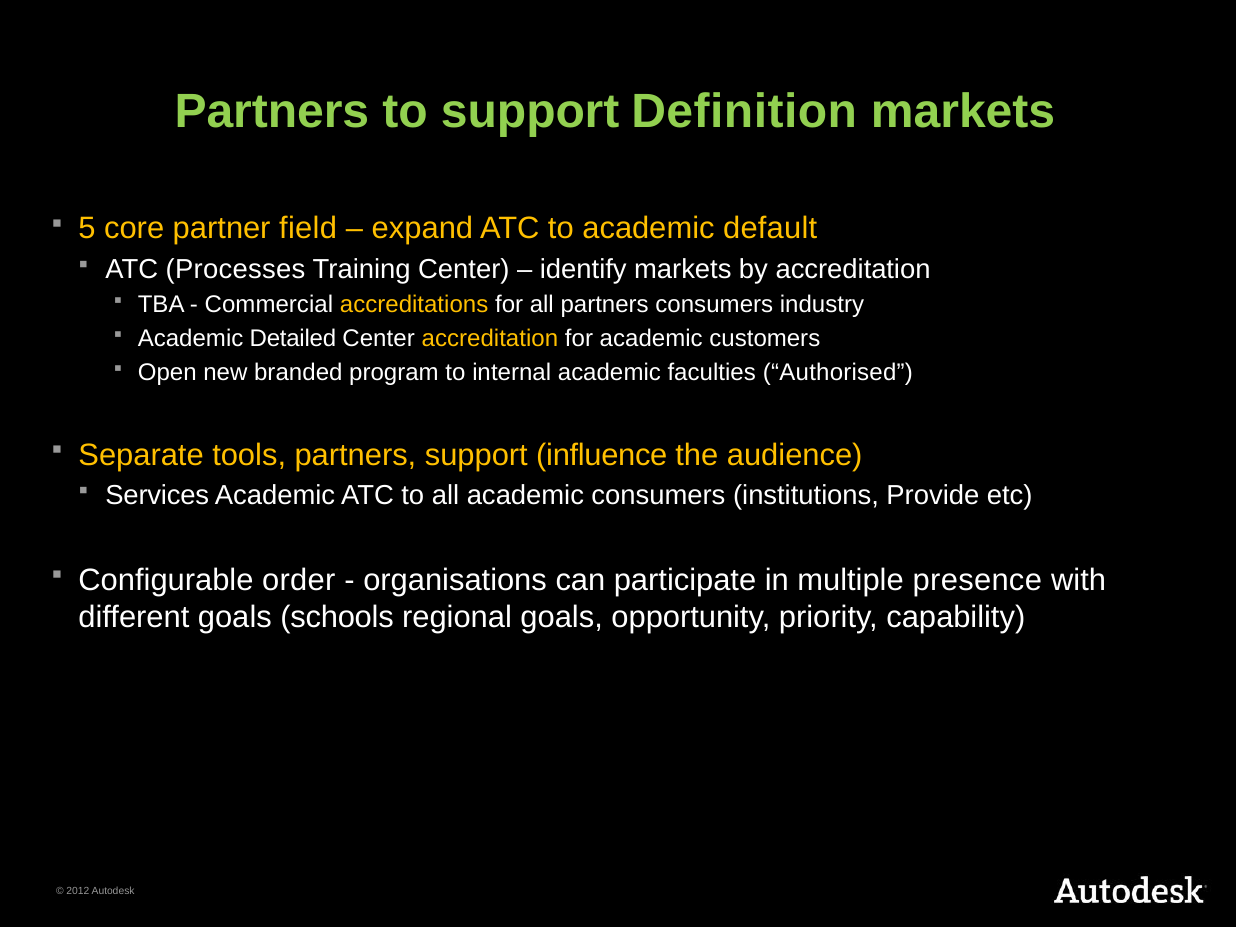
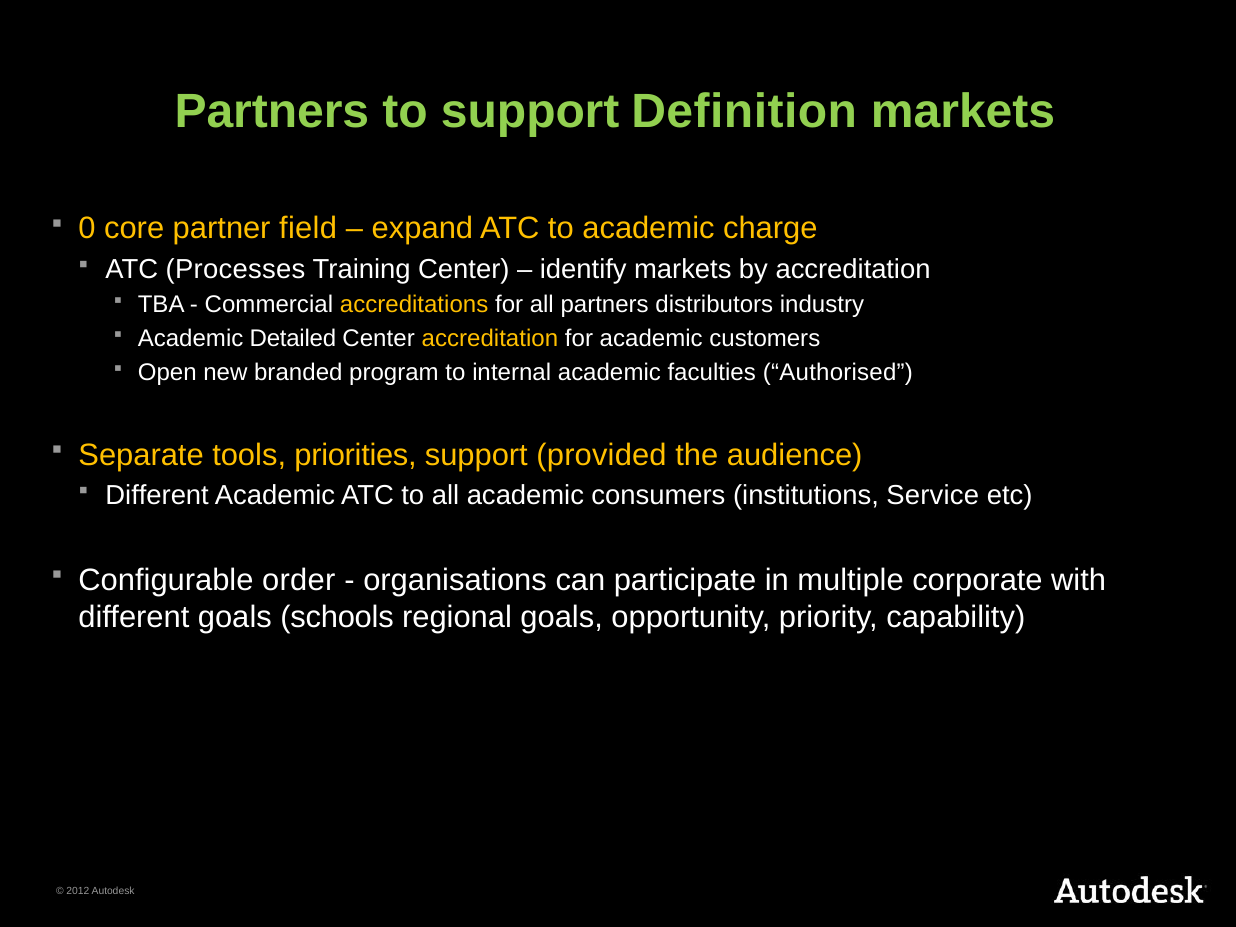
5: 5 -> 0 (87, 229)
default: default -> charge (770, 229)
partners consumers: consumers -> distributors (714, 305)
tools partners: partners -> priorities (356, 455)
influence: influence -> provided (602, 455)
Services: Services -> Different (157, 496)
Provide: Provide -> Service (933, 496)
presence: presence -> corporate (977, 580)
